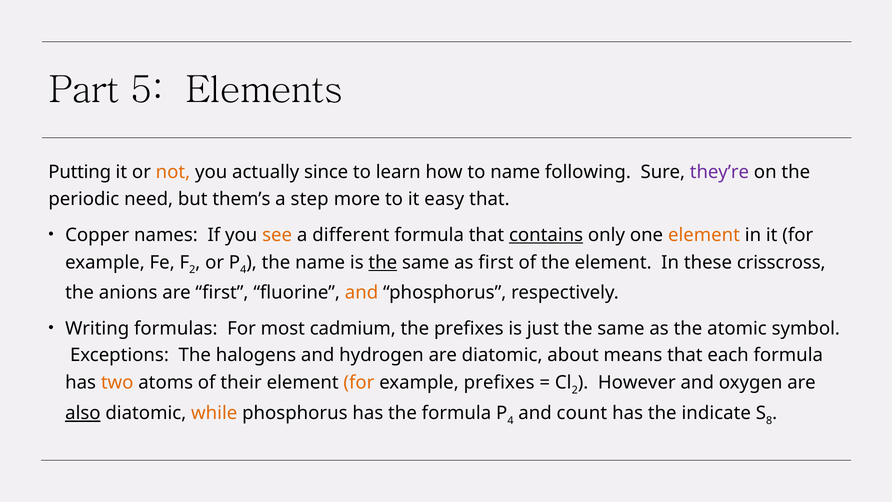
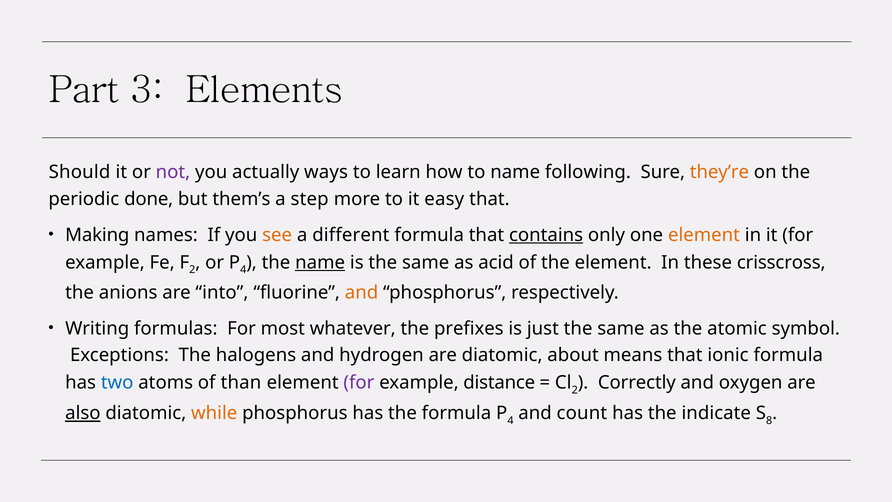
5: 5 -> 3 (147, 90)
Putting: Putting -> Should (80, 172)
not colour: orange -> purple (173, 172)
since: since -> ways (326, 172)
they’re colour: purple -> orange (719, 172)
need: need -> done (149, 199)
Copper: Copper -> Making (97, 235)
name underline: none -> present (320, 262)
the underline: present -> none (383, 262)
as first: first -> acid (496, 262)
are first: first -> into (222, 292)
cadmium: cadmium -> whatever (353, 328)
each: each -> ionic (728, 355)
two colour: orange -> blue (117, 383)
their: their -> than (241, 383)
for colour: orange -> purple (359, 383)
example prefixes: prefixes -> distance (499, 383)
However: However -> Correctly (637, 383)
